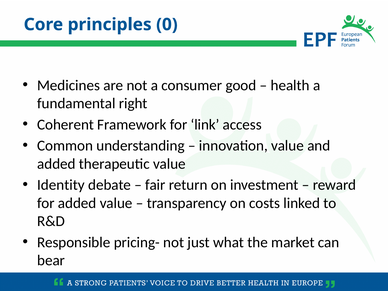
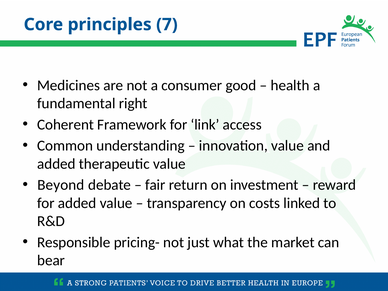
0: 0 -> 7 (167, 25)
Identity: Identity -> Beyond (61, 185)
